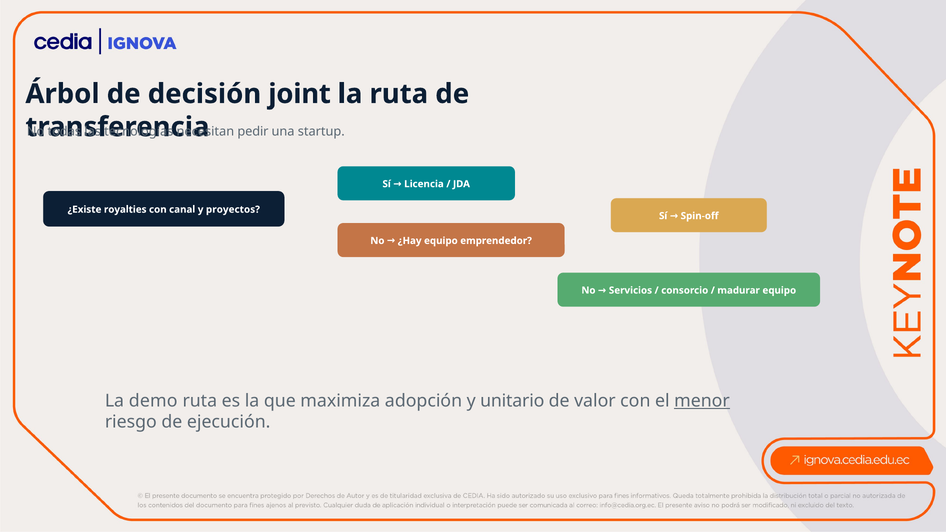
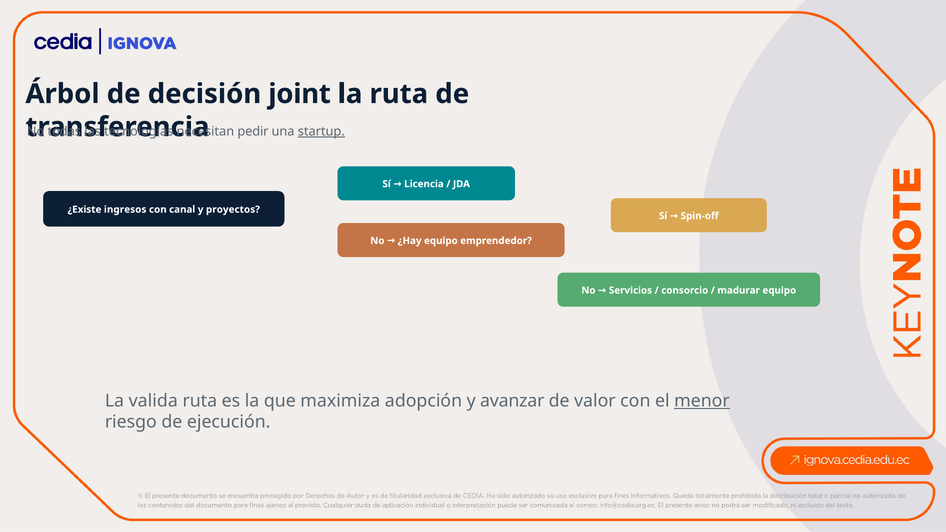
startup underline: none -> present (321, 132)
royalties: royalties -> ingresos (125, 210)
demo: demo -> valida (153, 401)
unitario: unitario -> avanzar (512, 401)
